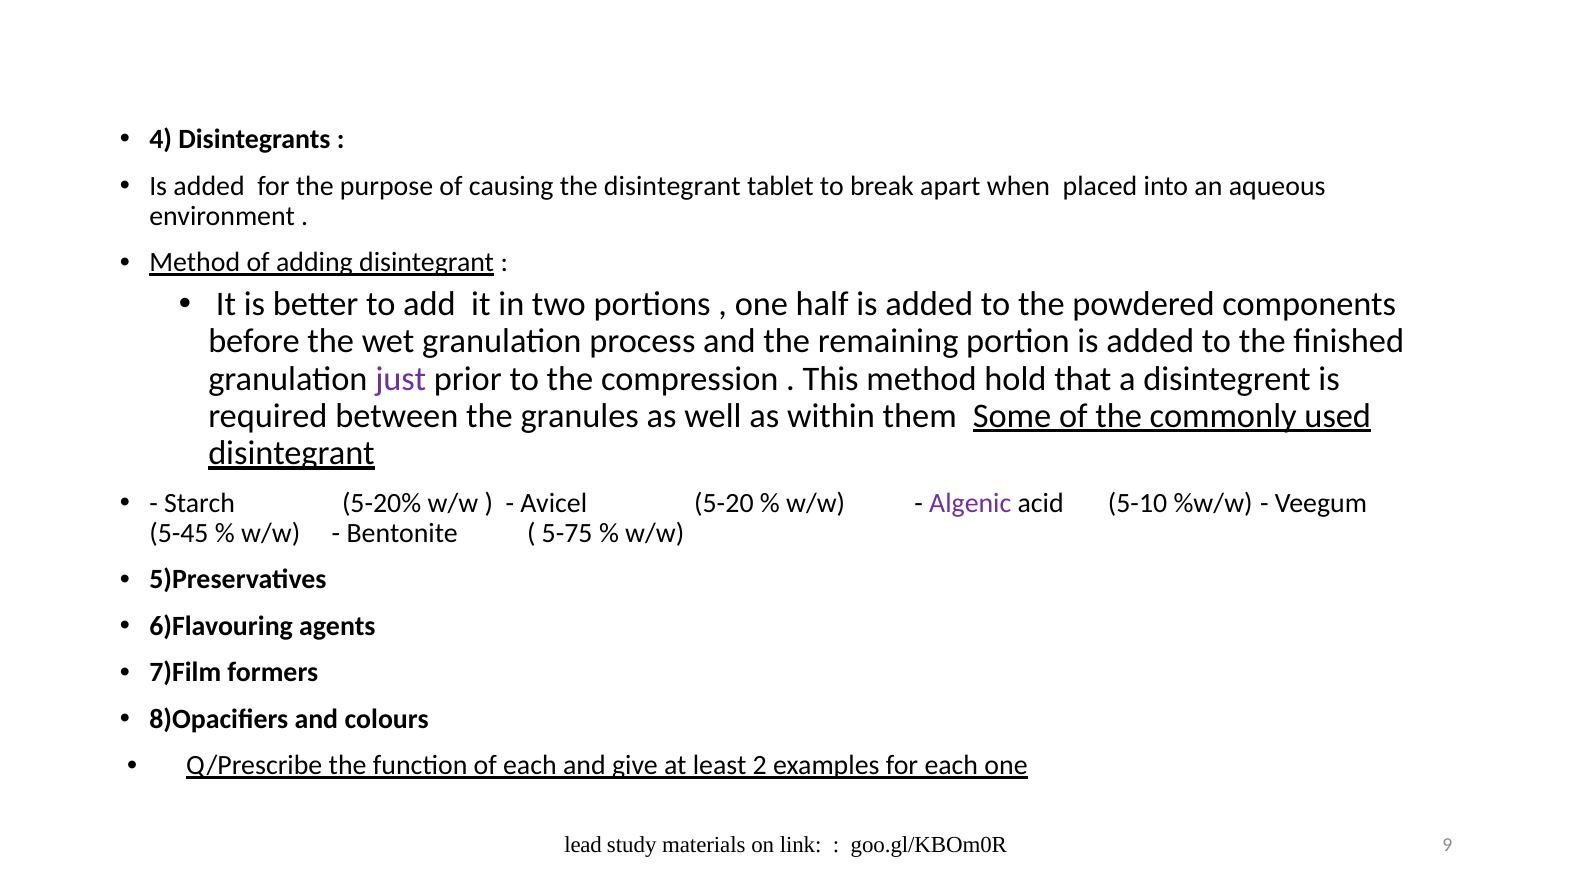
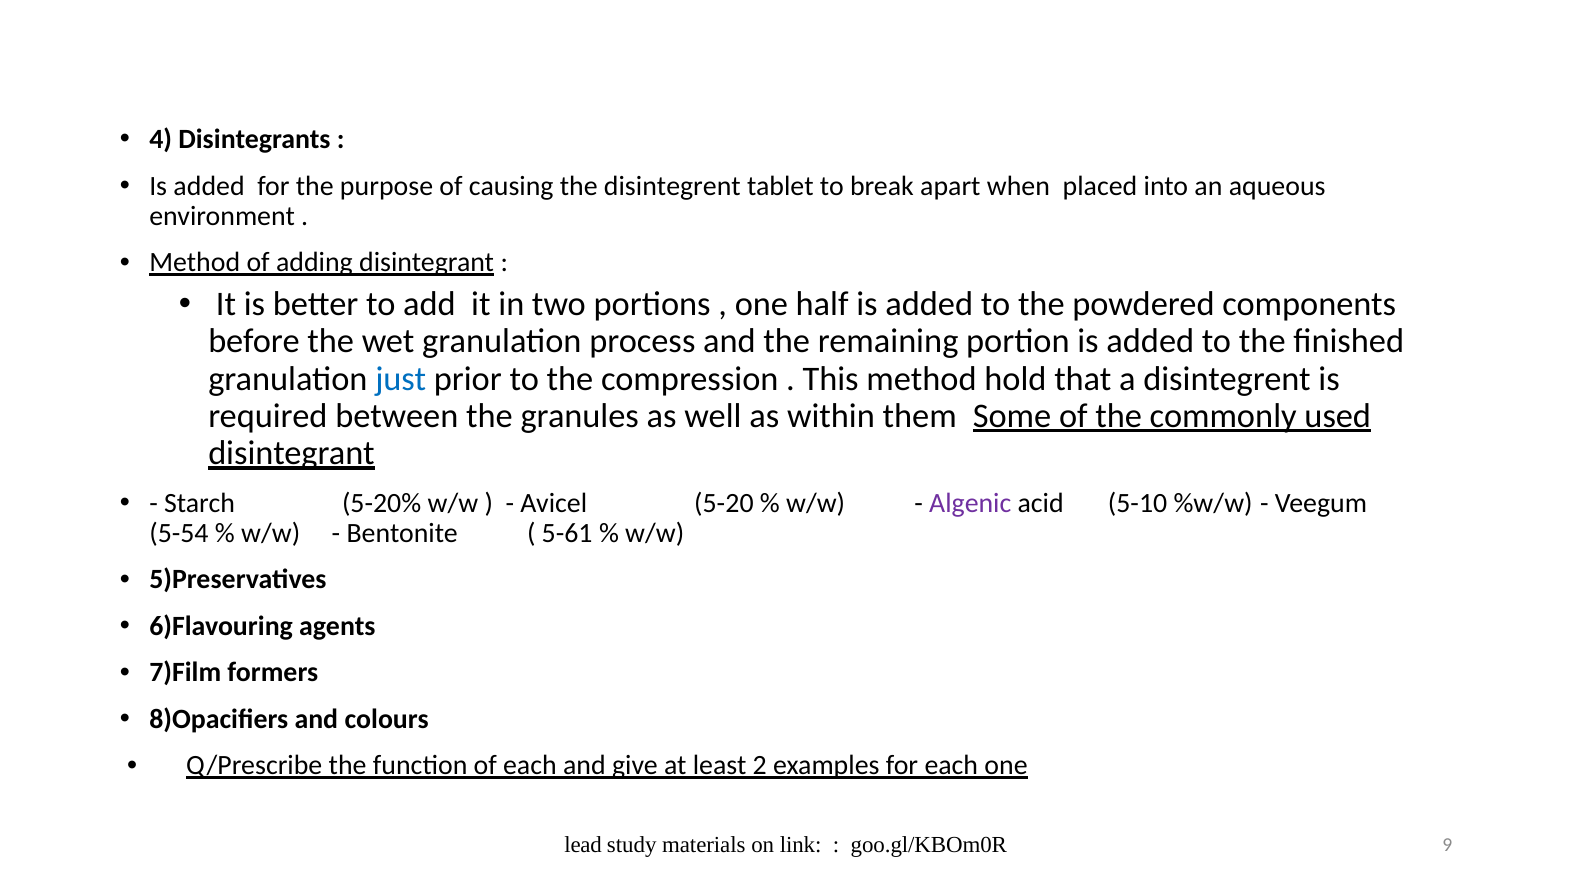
the disintegrant: disintegrant -> disintegrent (672, 186)
just colour: purple -> blue (401, 378)
5-45: 5-45 -> 5-54 (179, 533)
5-75: 5-75 -> 5-61 (567, 533)
